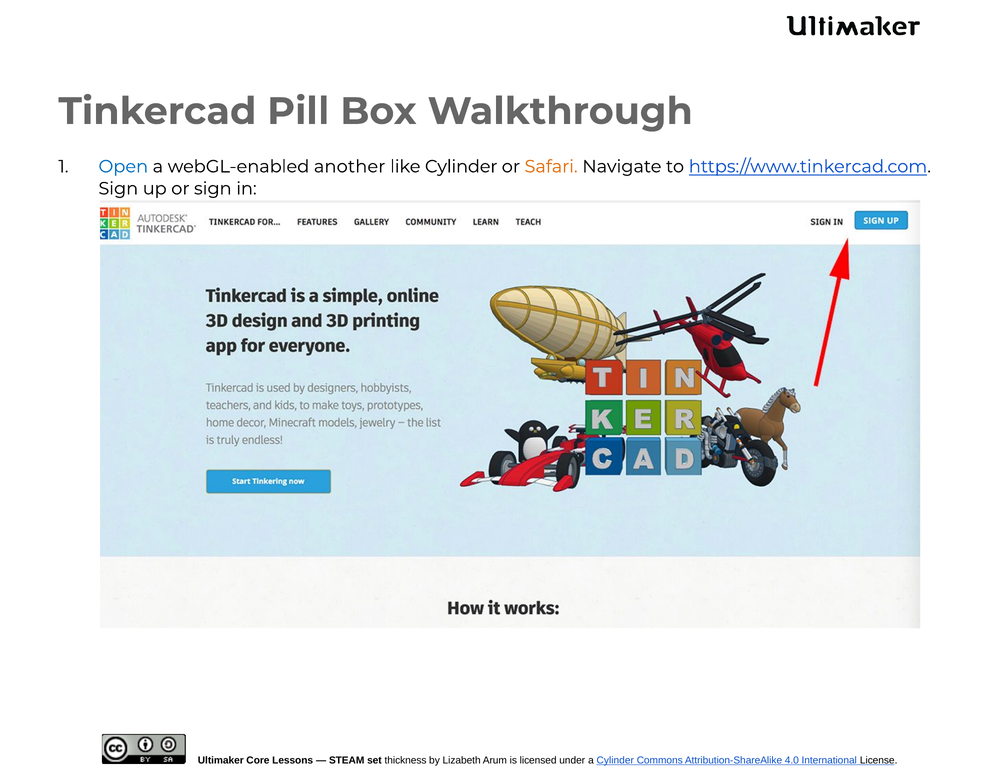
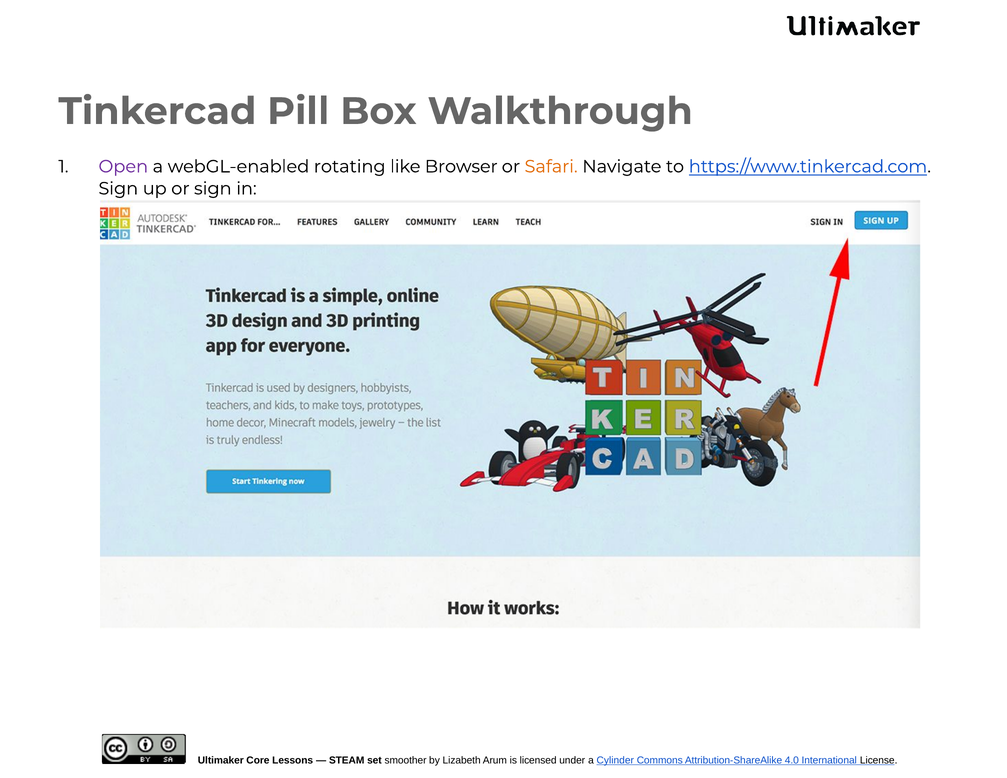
Open colour: blue -> purple (123, 167)
another: another -> rotating (350, 167)
like Cylinder: Cylinder -> Browser (461, 167)
thickness: thickness -> smoother (406, 760)
